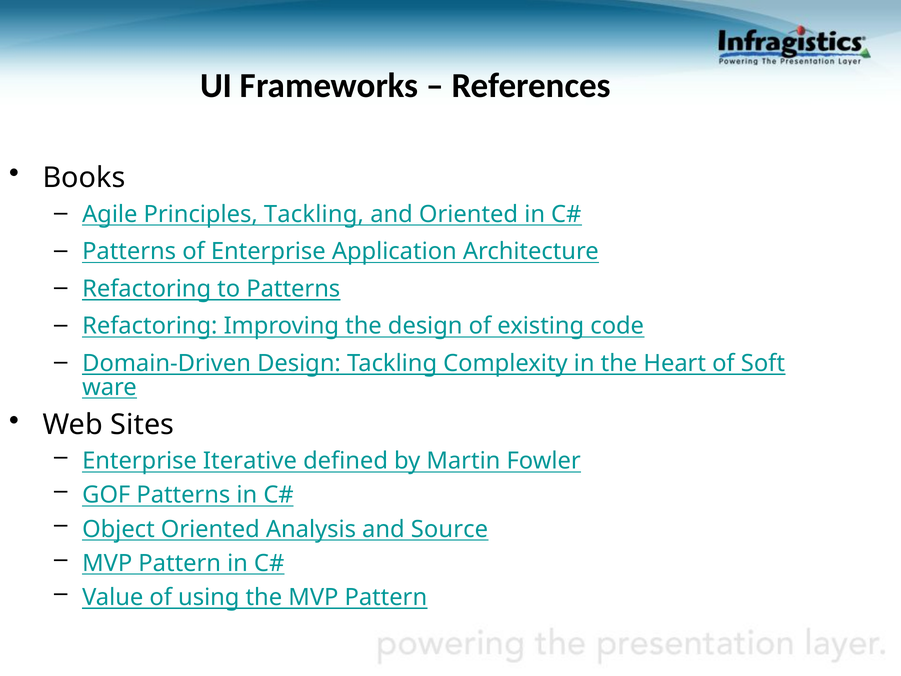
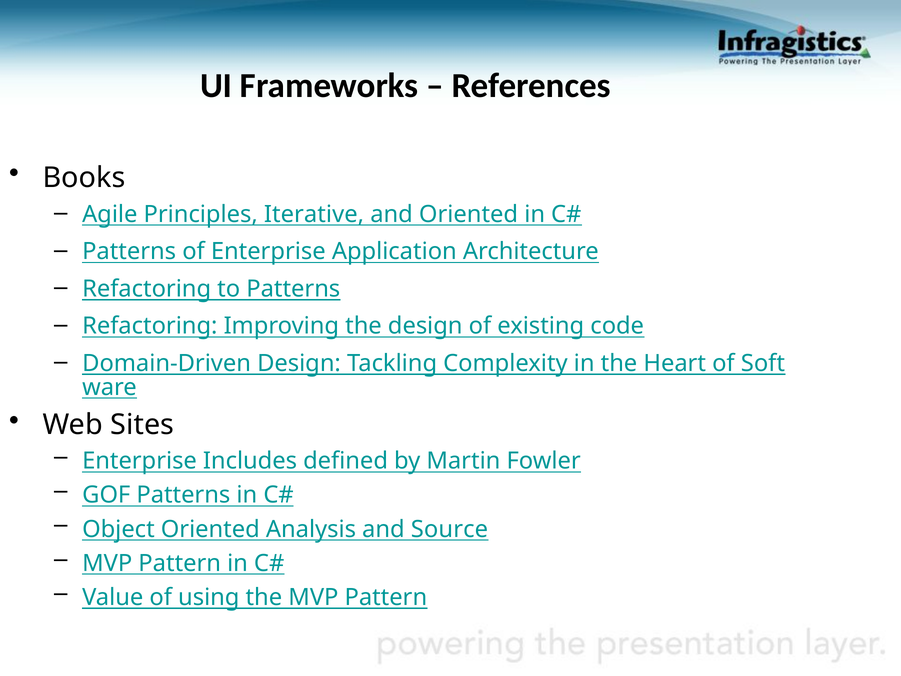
Principles Tackling: Tackling -> Iterative (314, 214)
Iterative: Iterative -> Includes (250, 461)
